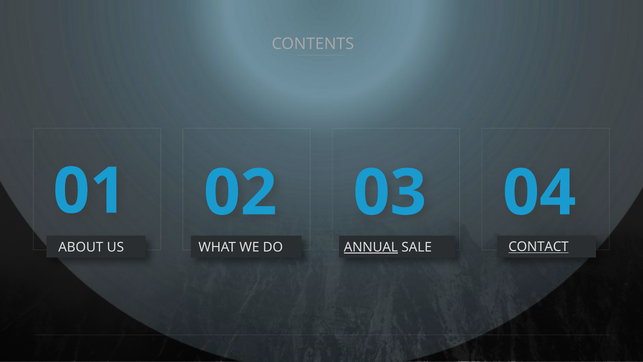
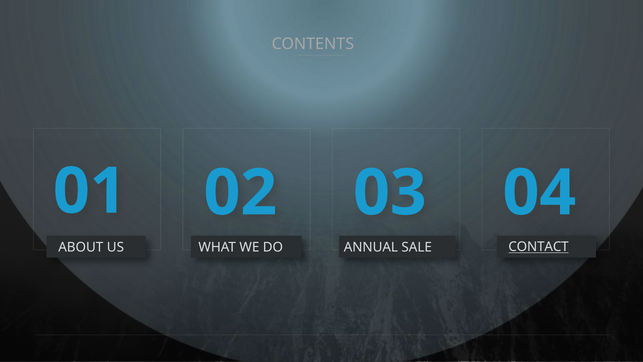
ANNUAL underline: present -> none (371, 247)
